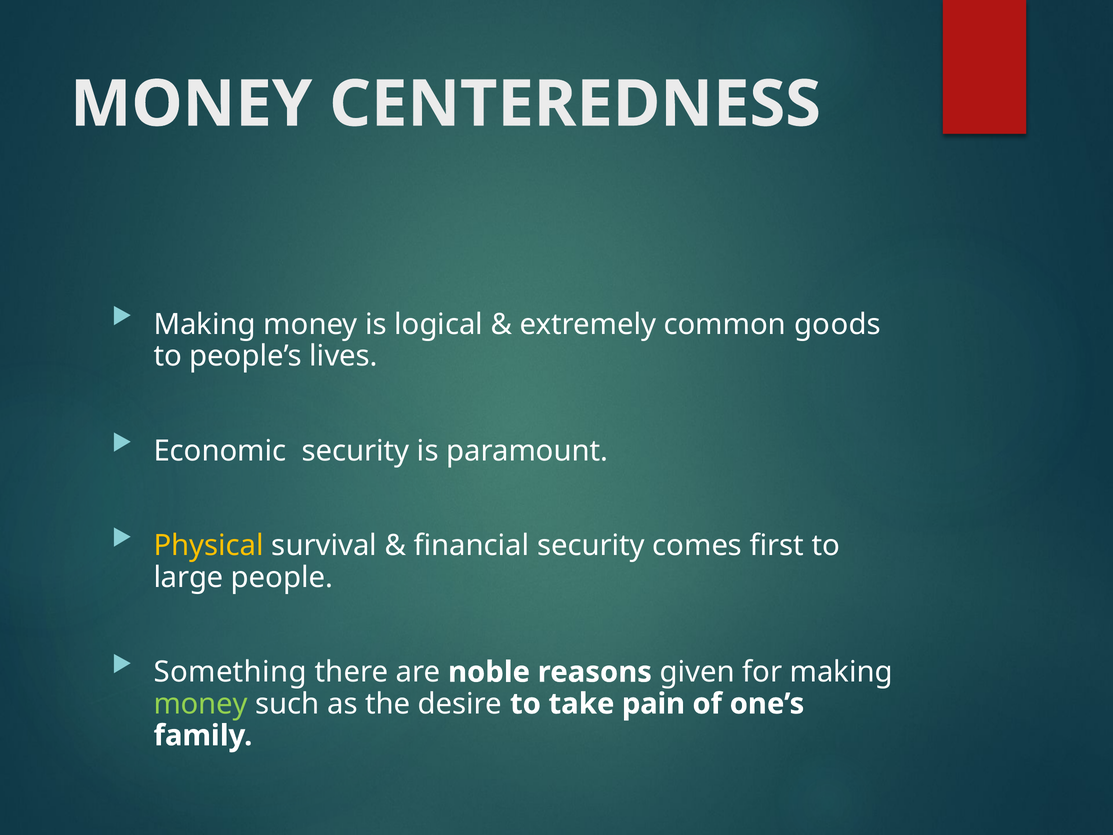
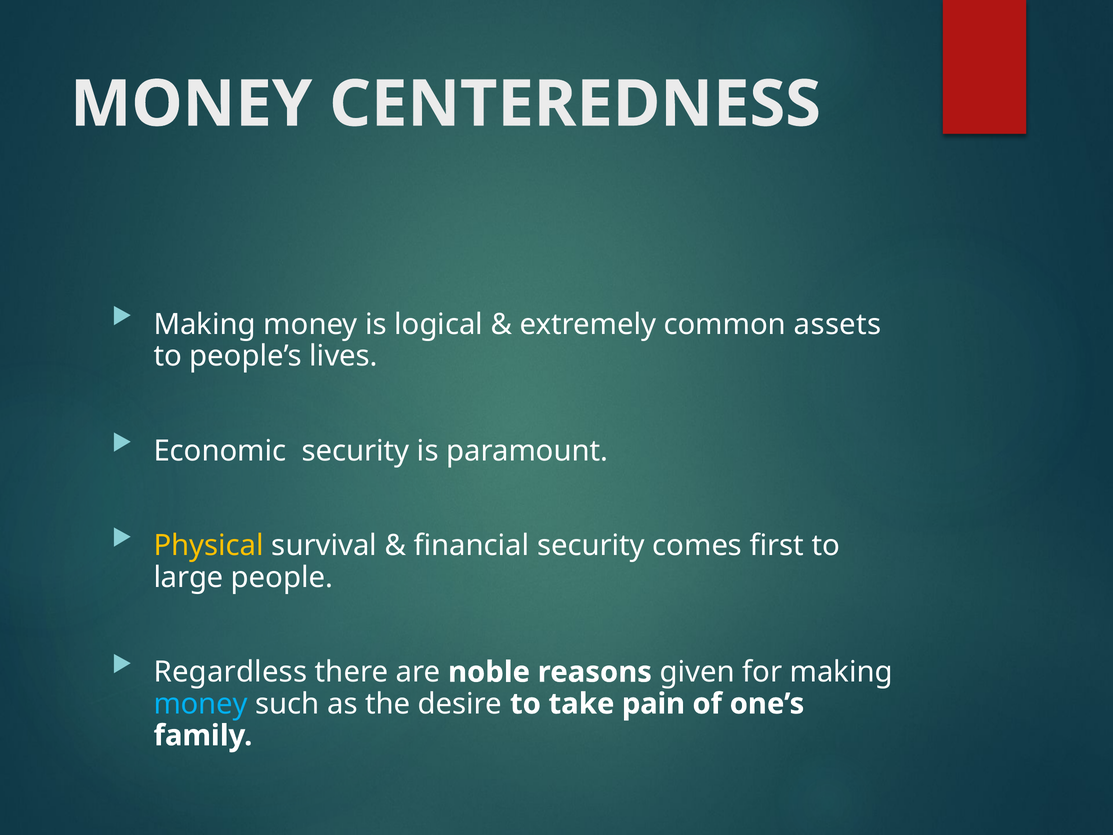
goods: goods -> assets (838, 324)
Something: Something -> Regardless (230, 672)
money colour: light green -> light blue (201, 704)
